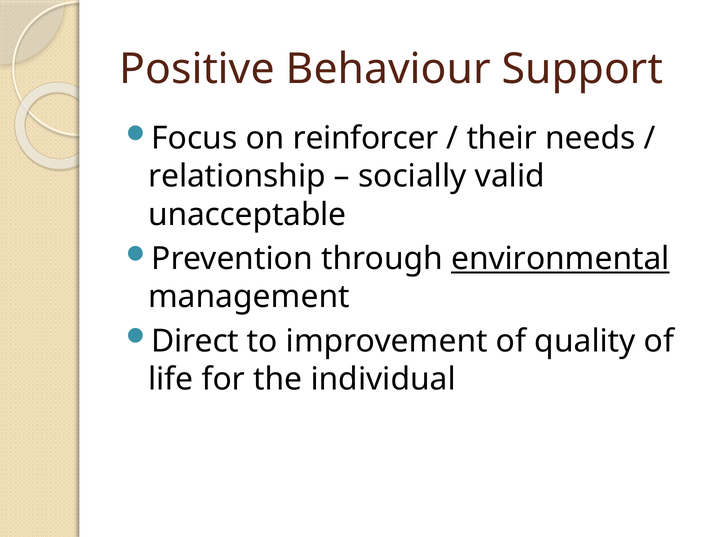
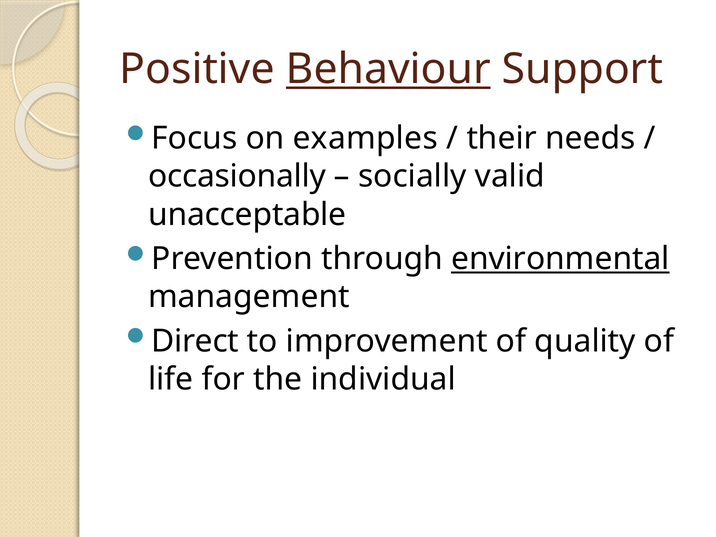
Behaviour underline: none -> present (388, 69)
reinforcer: reinforcer -> examples (365, 138)
relationship: relationship -> occasionally (237, 176)
